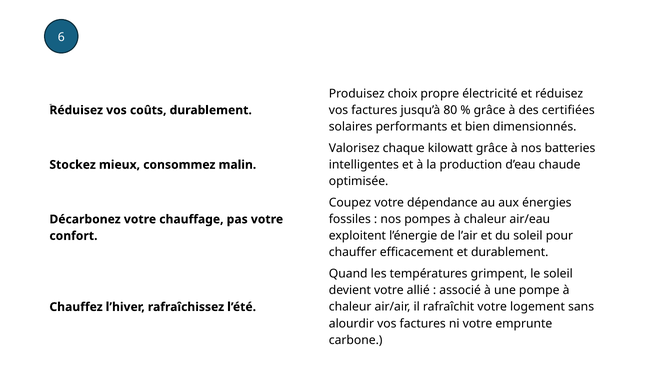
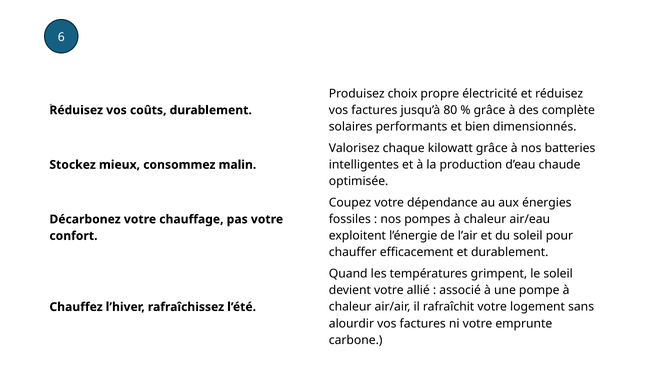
certifiées: certifiées -> complète (568, 110)
